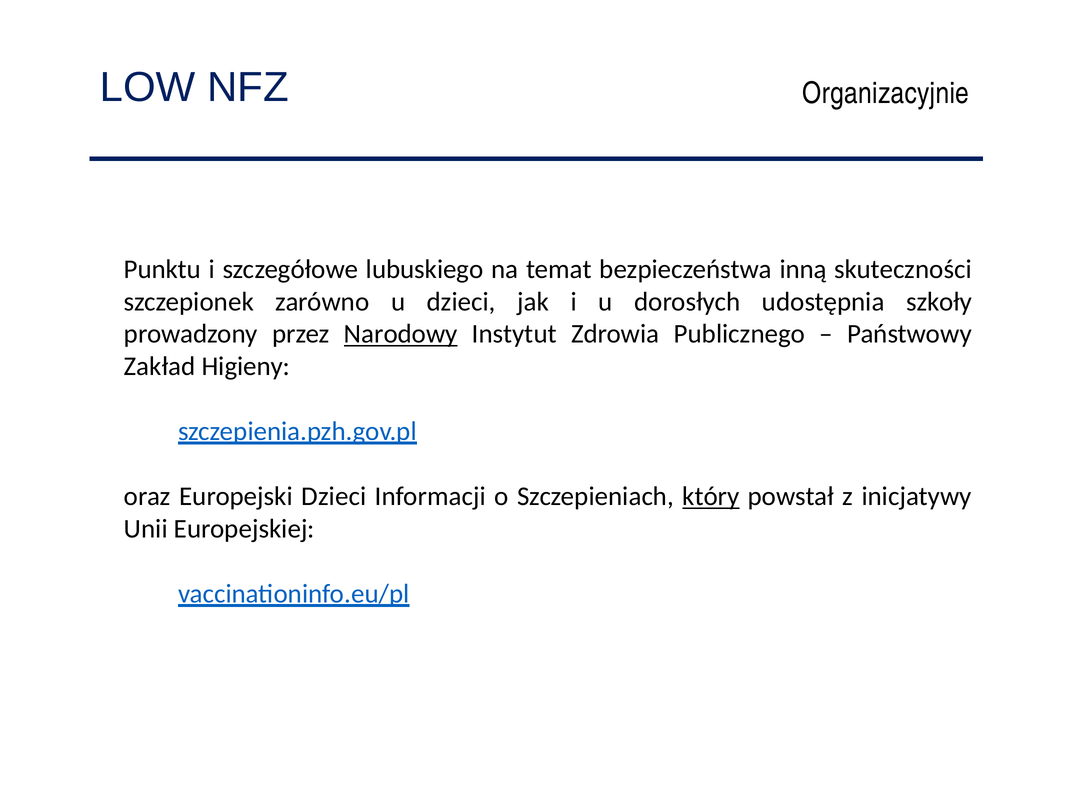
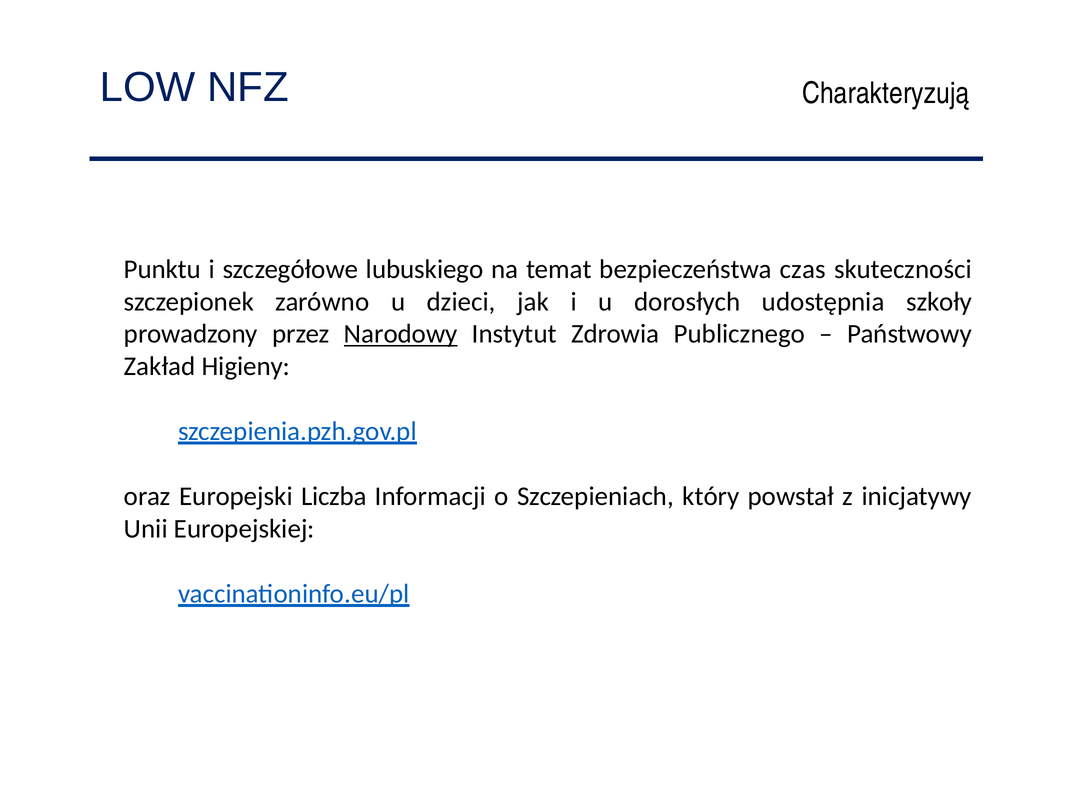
Organizacyjnie: Organizacyjnie -> Charakteryzują (886, 93)
inną: inną -> czas (803, 269)
Europejski Dzieci: Dzieci -> Liczba (334, 497)
który underline: present -> none (711, 497)
